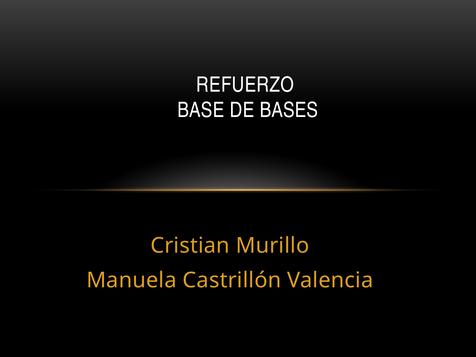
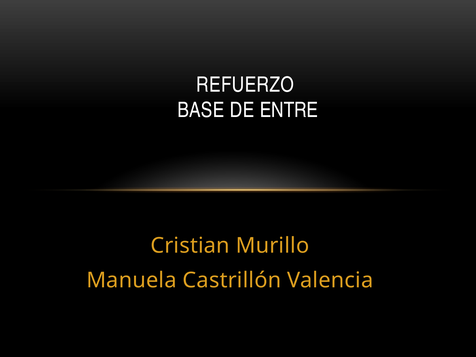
BASES: BASES -> ENTRE (289, 110)
